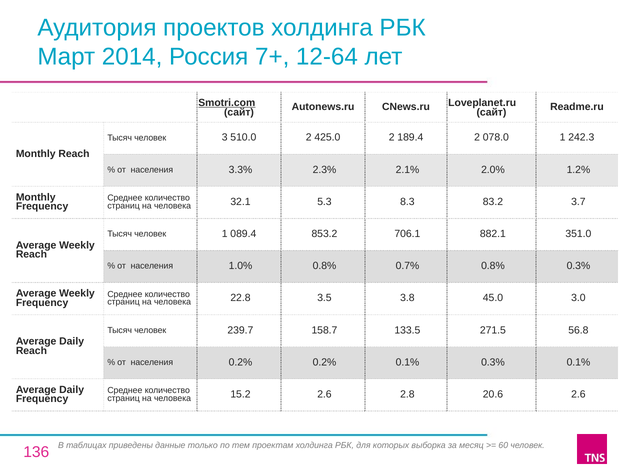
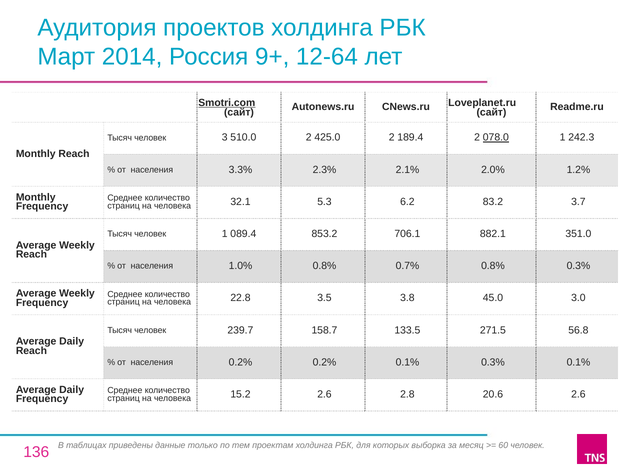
7+: 7+ -> 9+ (272, 57)
078.0 underline: none -> present (496, 138)
8.3: 8.3 -> 6.2 (407, 202)
